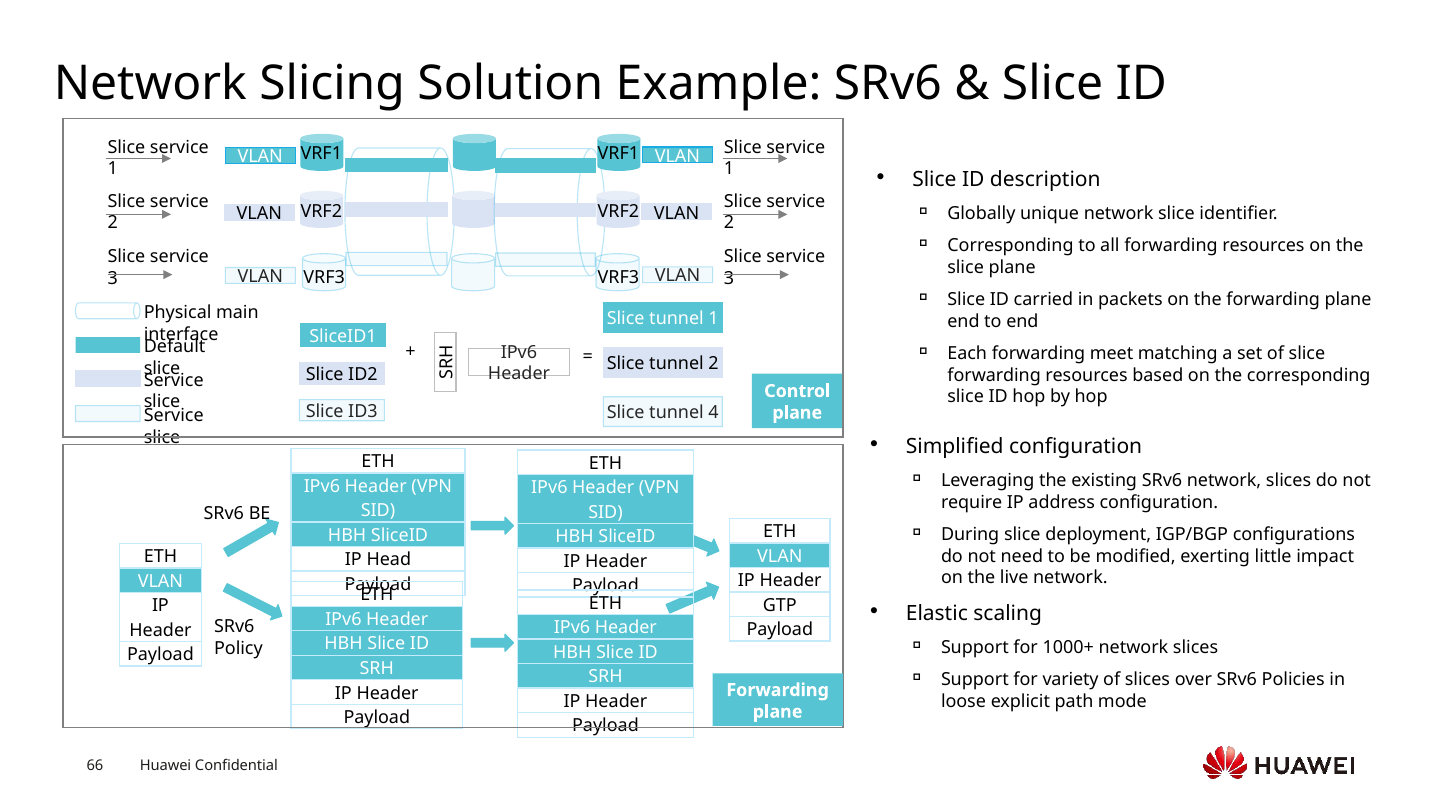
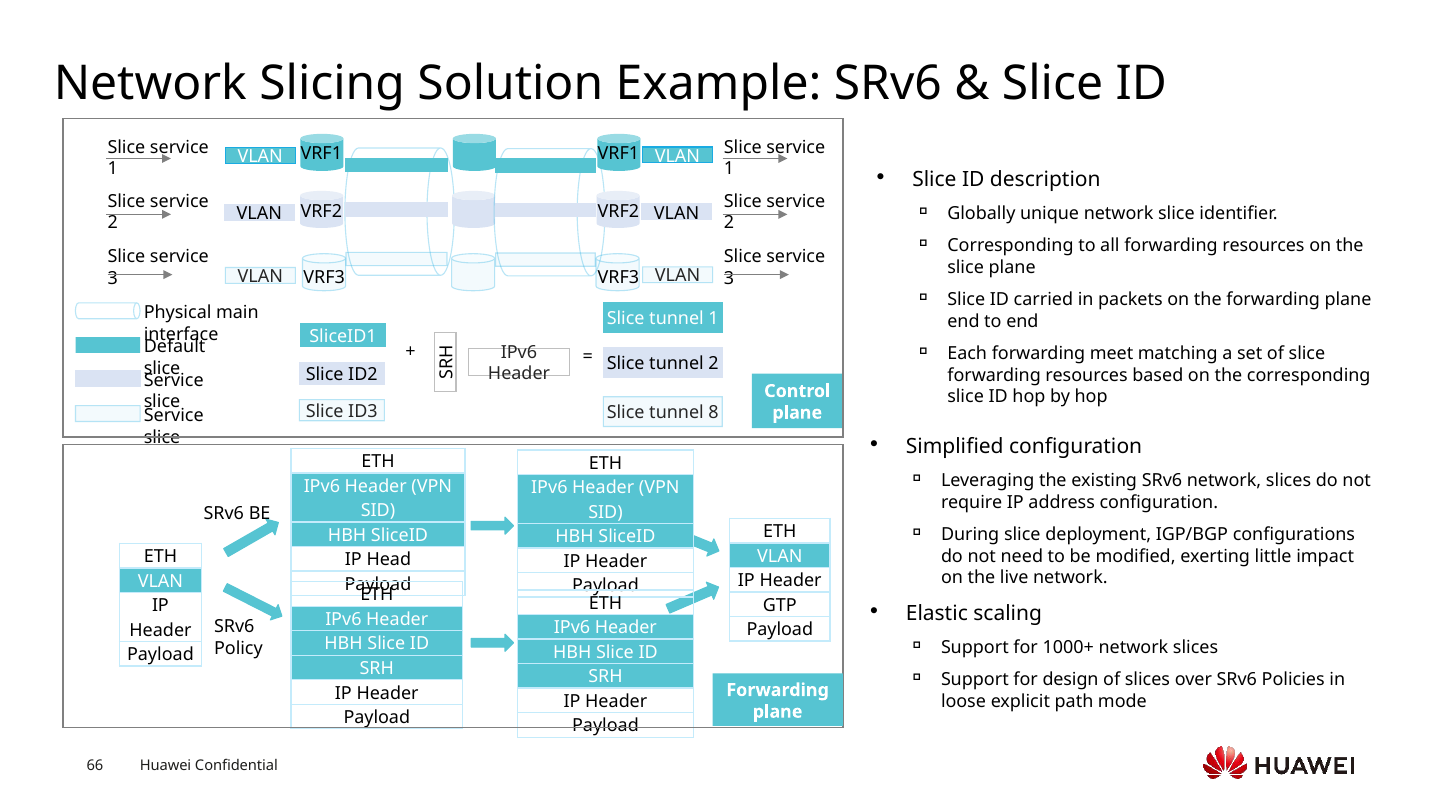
4: 4 -> 8 (714, 413)
variety: variety -> design (1071, 679)
